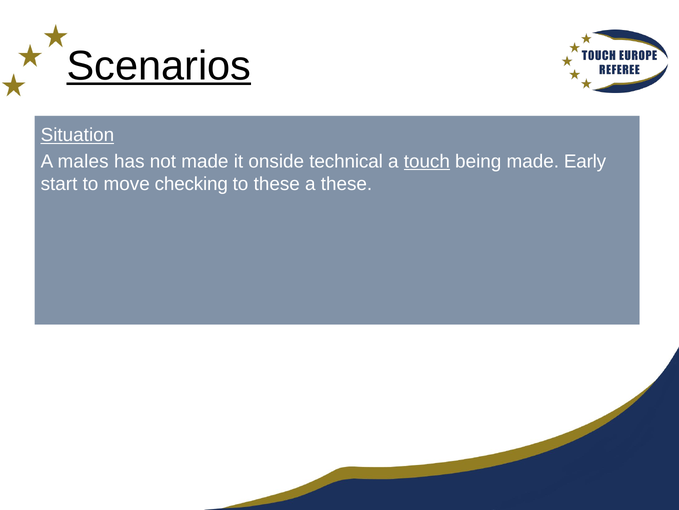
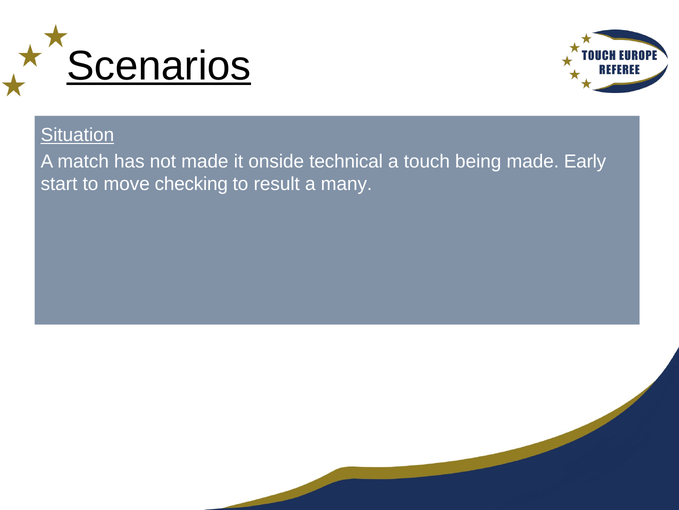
males: males -> match (83, 161)
touch underline: present -> none (427, 161)
to these: these -> result (277, 184)
a these: these -> many (346, 184)
